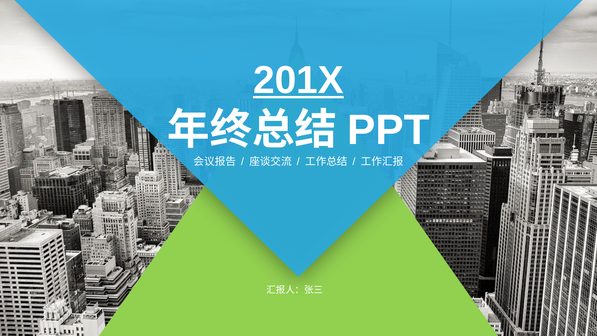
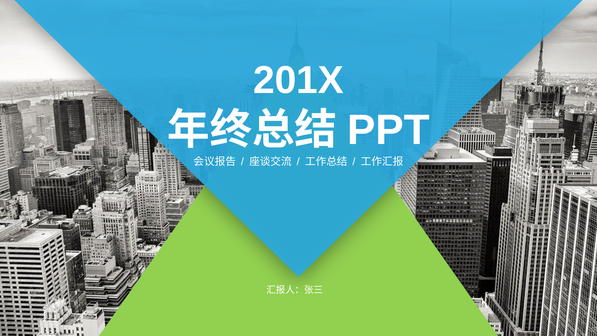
201X underline: present -> none (298, 80)
